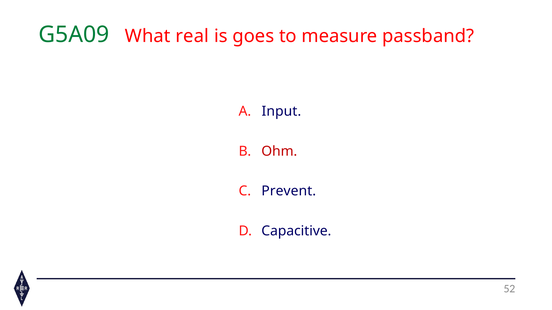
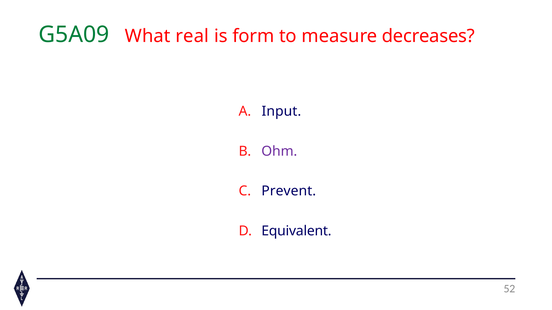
goes: goes -> form (253, 36)
passband: passband -> decreases (428, 36)
Ohm colour: red -> purple (279, 151)
Capacitive: Capacitive -> Equivalent (296, 231)
